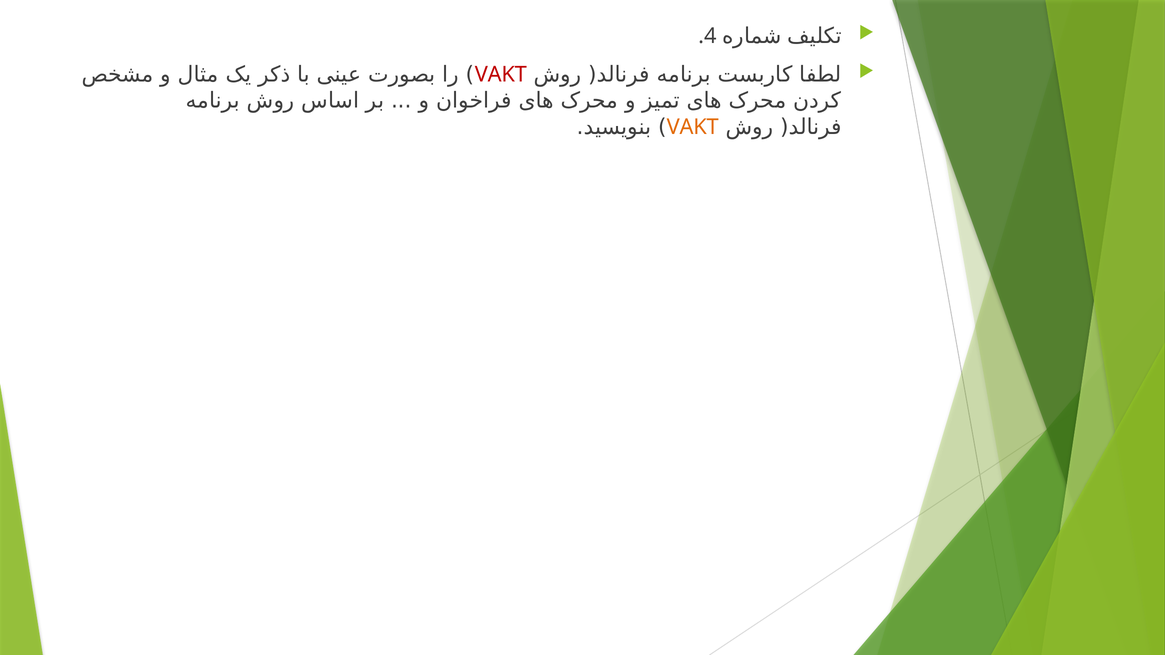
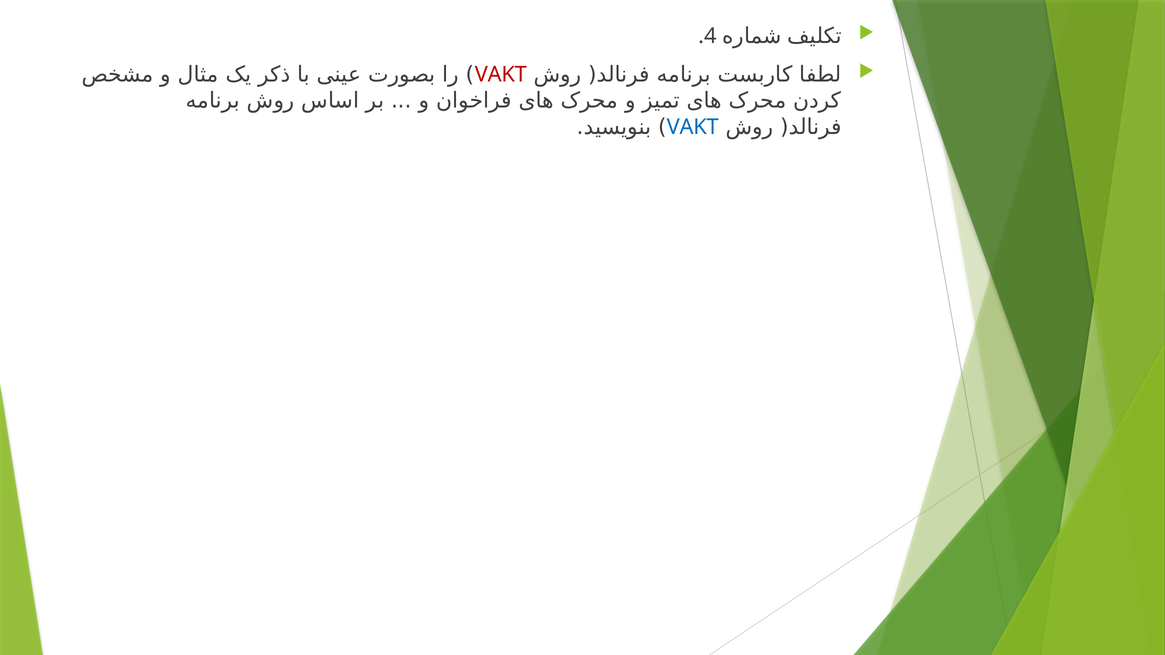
VAKT colour: orange -> blue (693, 127)
